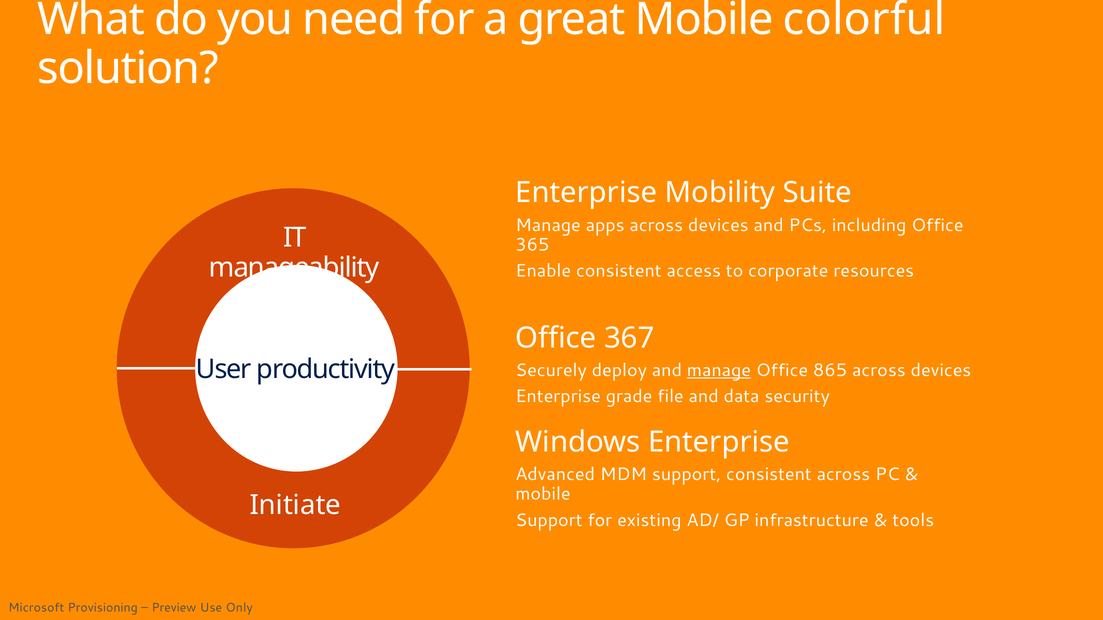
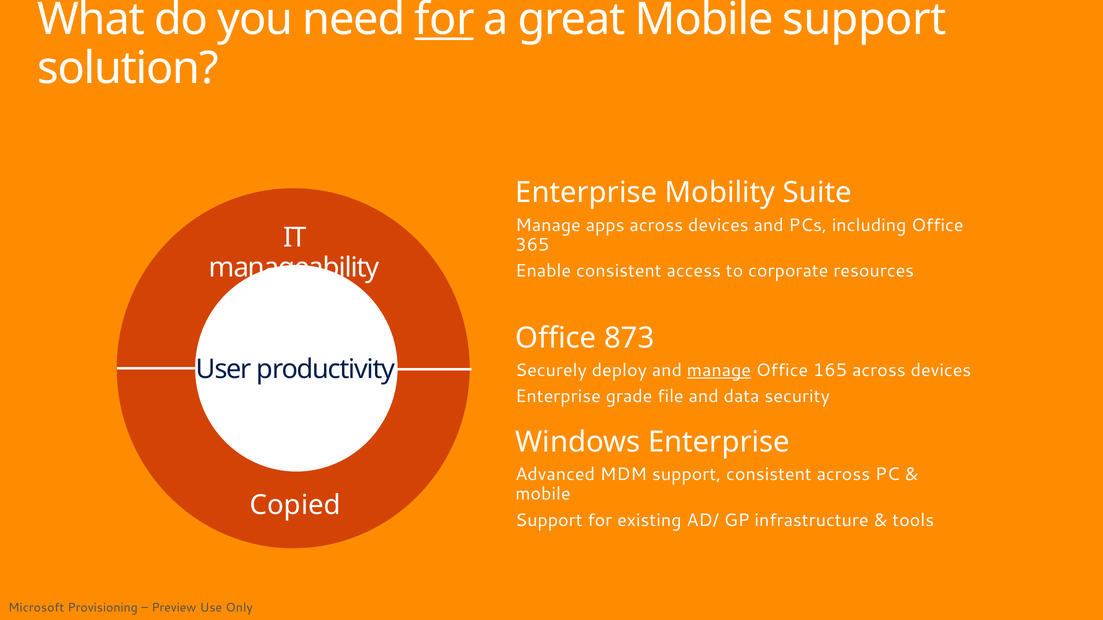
for underline: none -> present (444, 20)
great Mobile colorful: colorful -> support (865, 20)
367: 367 -> 873 (629, 338)
865: 865 -> 165 (830, 371)
Initiate: Initiate -> Copied (295, 506)
